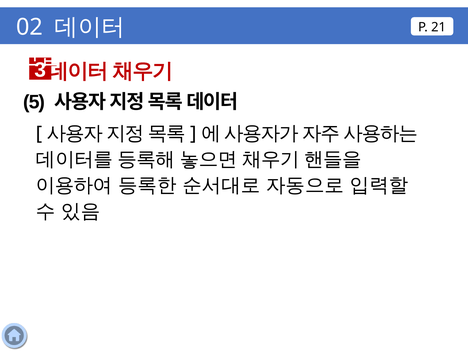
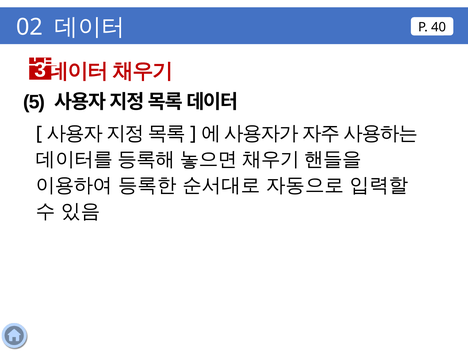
21: 21 -> 40 (439, 27)
